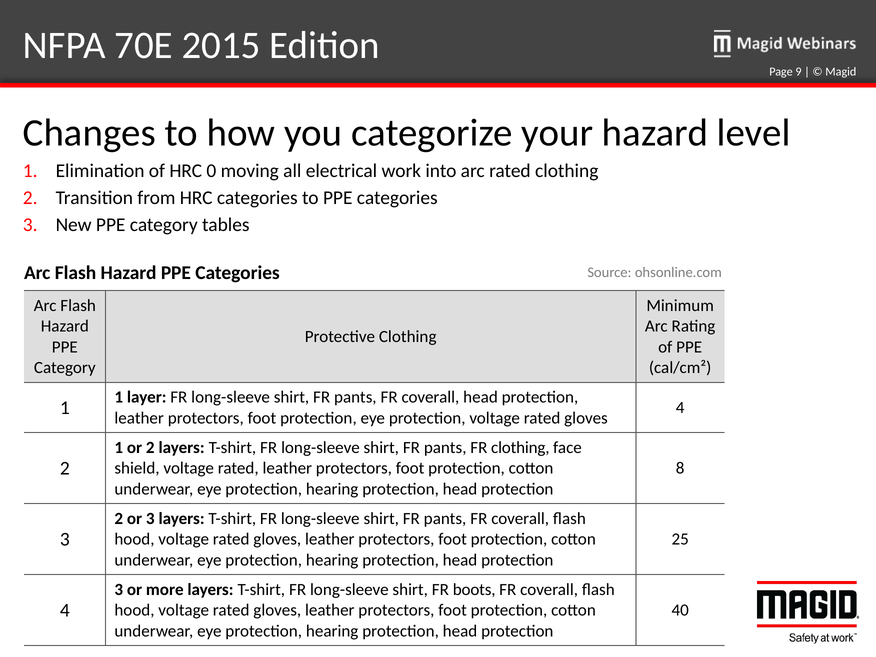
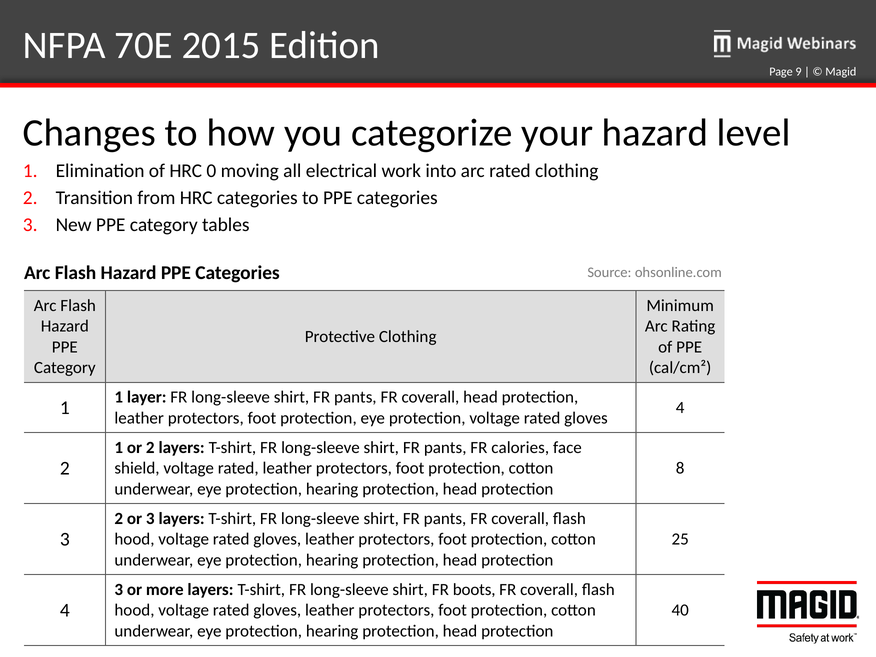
FR clothing: clothing -> calories (520, 448)
